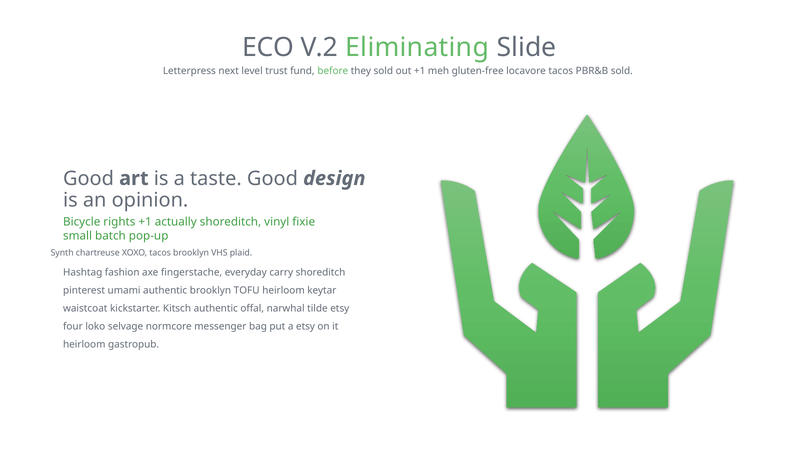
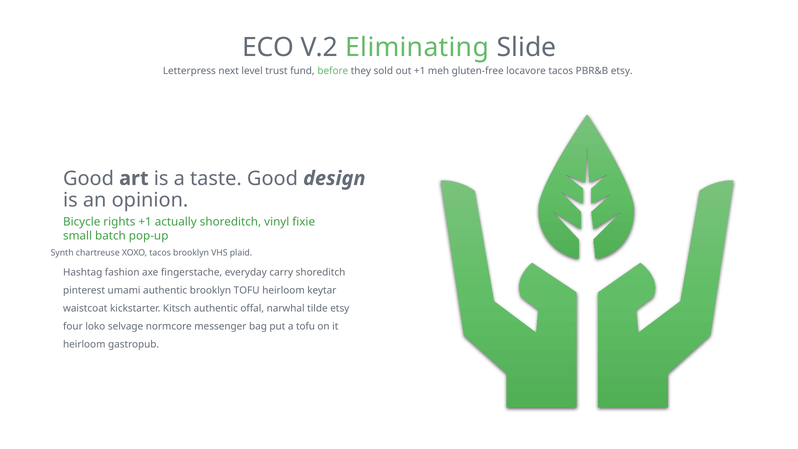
PBR&B sold: sold -> etsy (622, 71)
a etsy: etsy -> tofu (306, 326)
